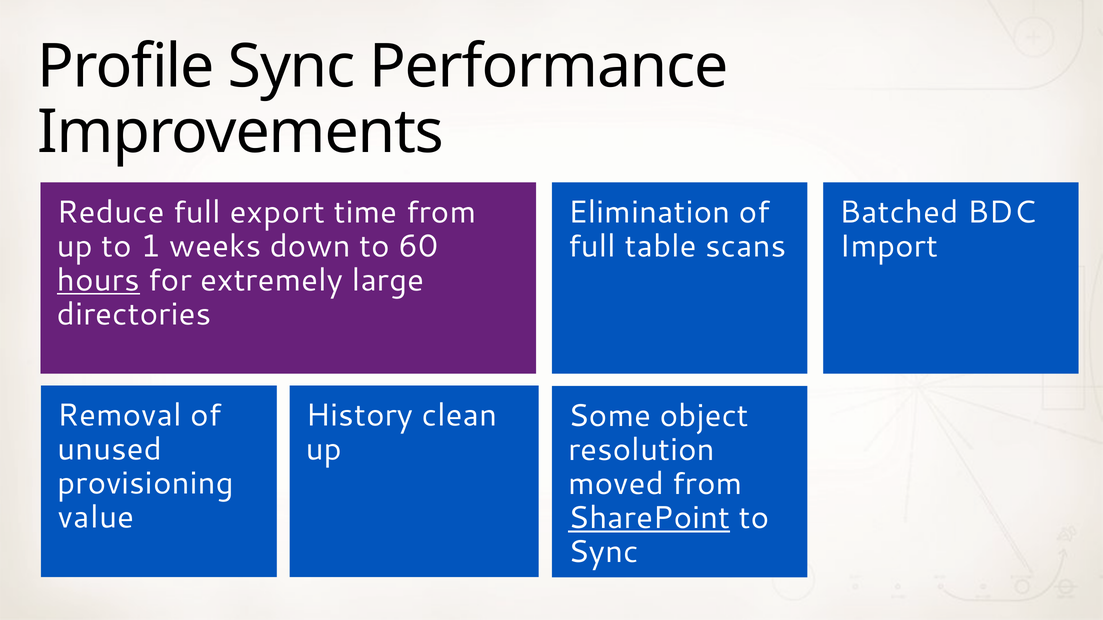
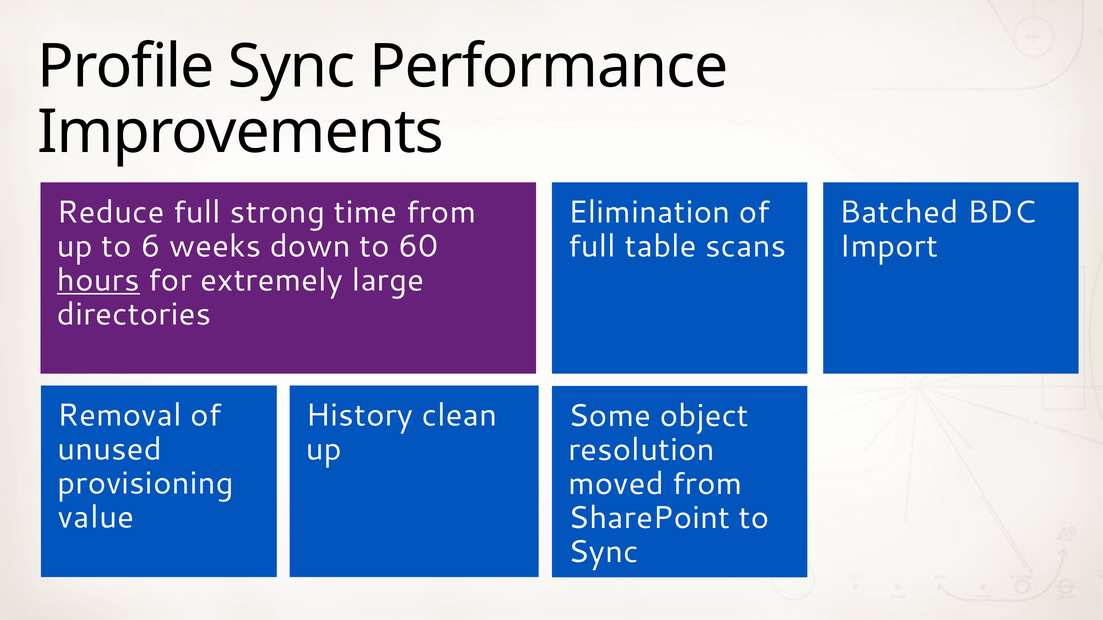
export: export -> strong (277, 212)
1: 1 -> 6 (151, 246)
SharePoint underline: present -> none (649, 518)
